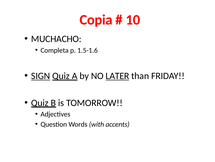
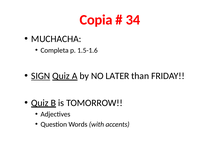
10: 10 -> 34 (133, 20)
MUCHACHO: MUCHACHO -> MUCHACHA (56, 39)
LATER underline: present -> none (117, 76)
